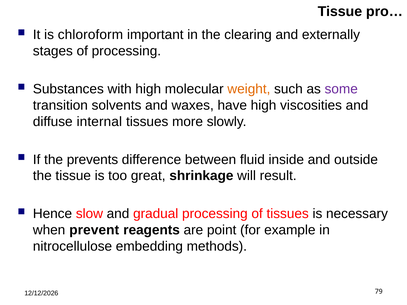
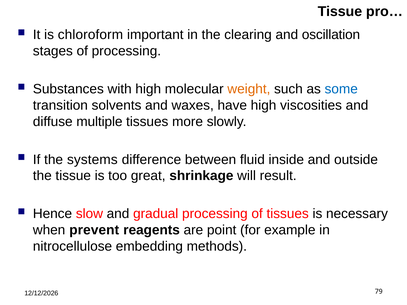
externally: externally -> oscillation (331, 35)
some colour: purple -> blue (341, 89)
internal: internal -> multiple (99, 122)
prevents: prevents -> systems (92, 160)
